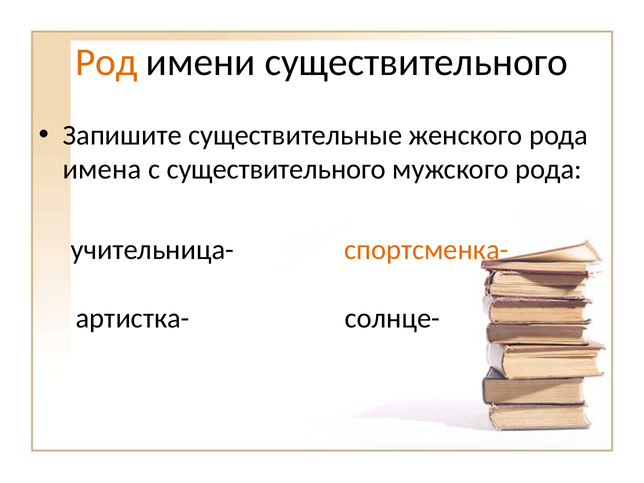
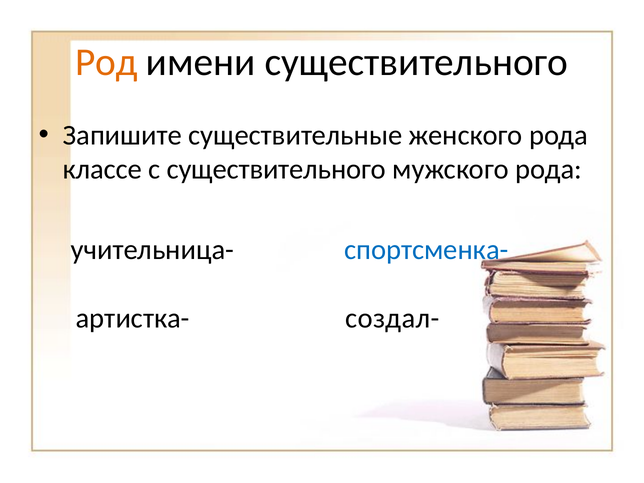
имена: имена -> классе (102, 169)
спортсменка- colour: orange -> blue (426, 250)
солнце-: солнце- -> создал- (392, 318)
